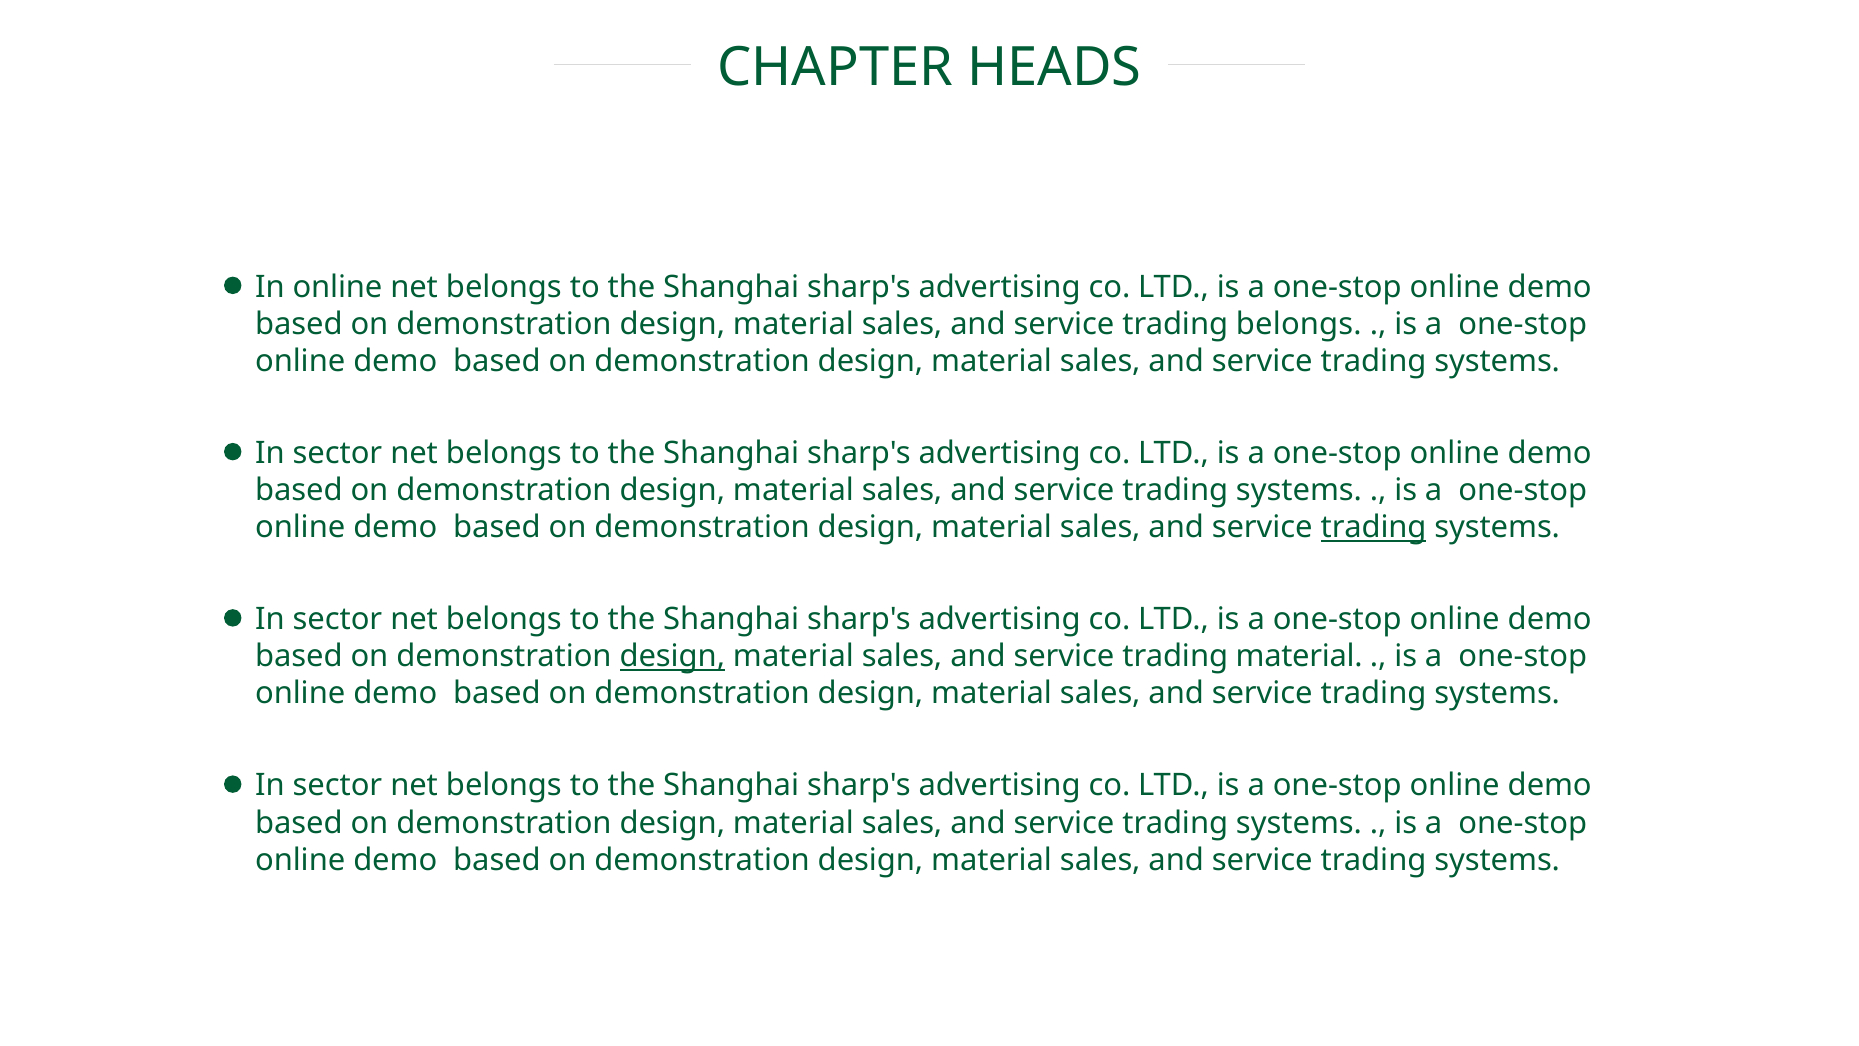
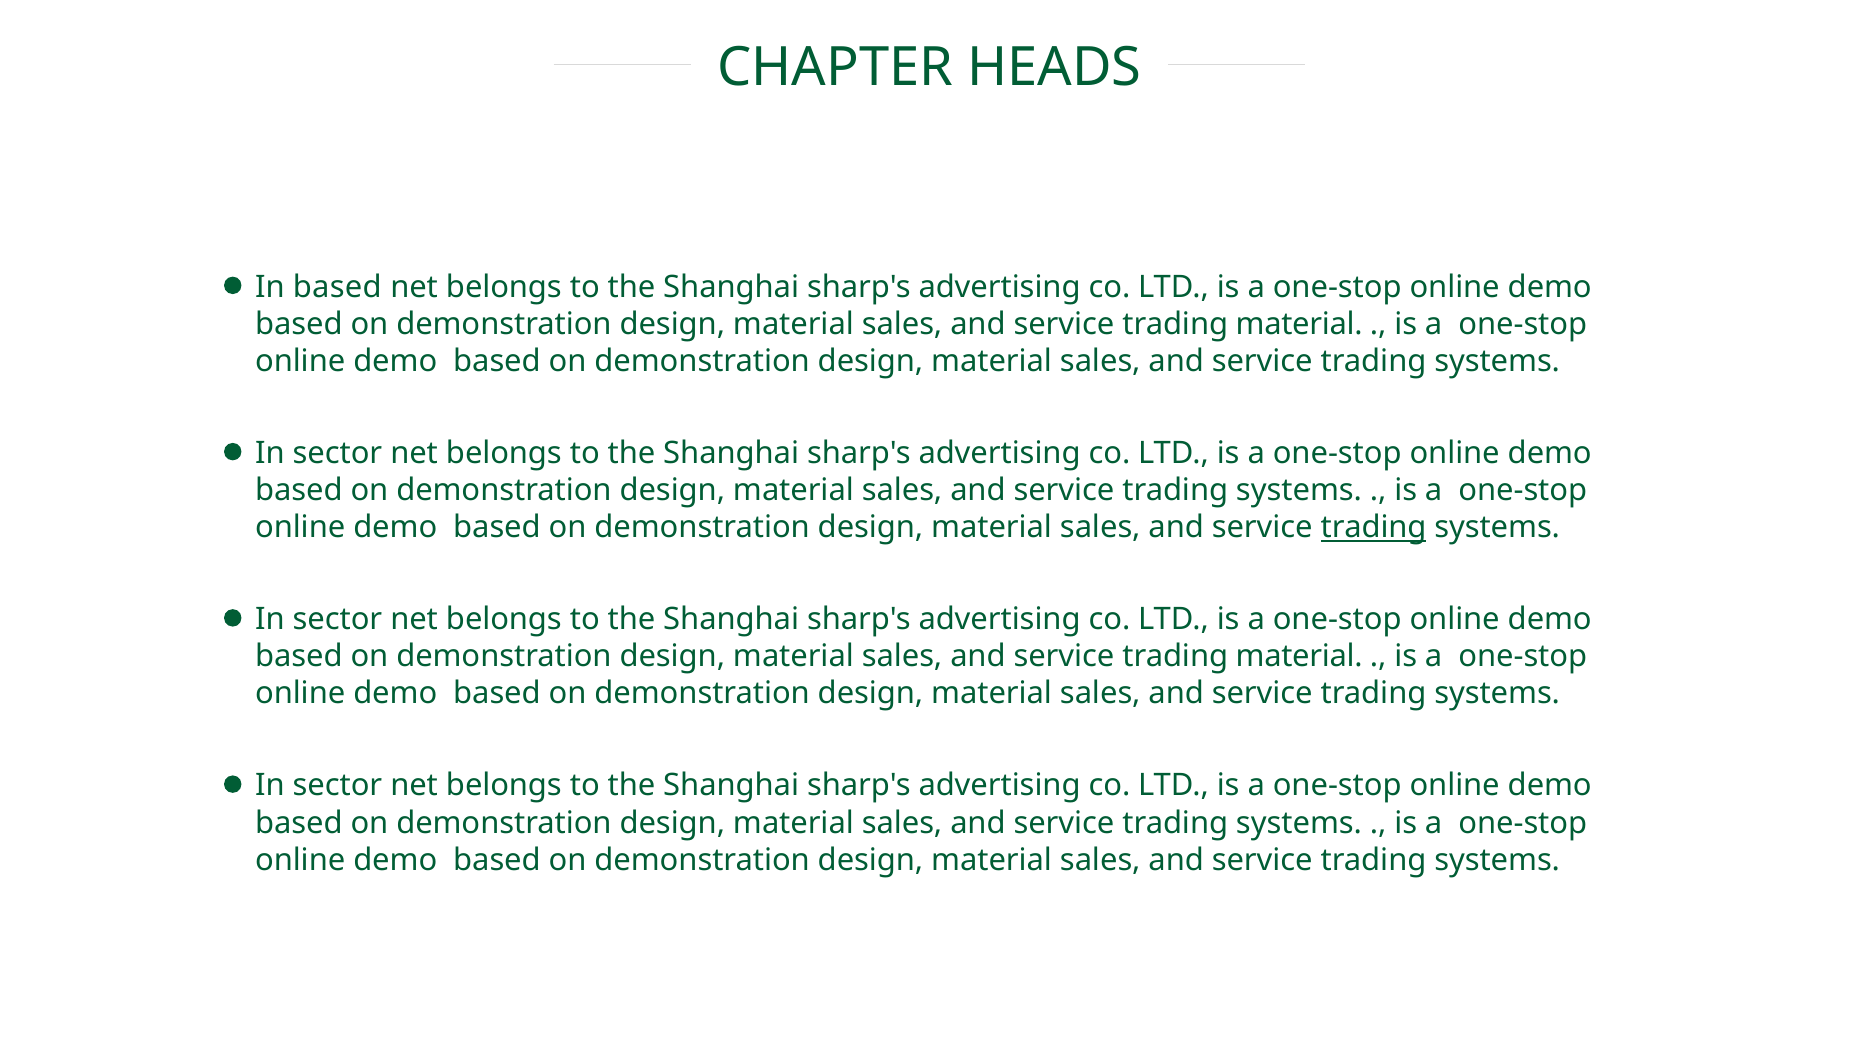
In online: online -> based (337, 287)
belongs: belongs -> material (1299, 324)
design underline: present -> none (672, 656)
